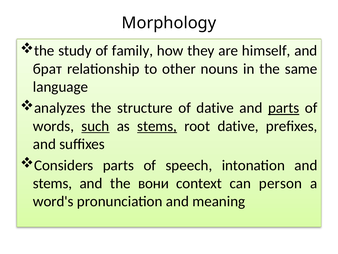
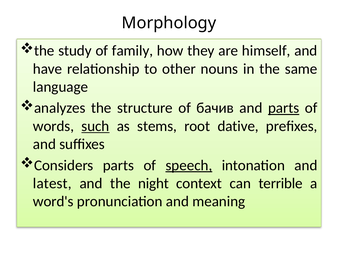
брат: брат -> have (48, 69)
of dative: dative -> бачив (215, 108)
stems underline: present -> none (157, 126)
speech underline: none -> present (189, 165)
stems: stems -> latest (52, 183)
вони: вони -> night (154, 183)
person: person -> terrible (281, 183)
